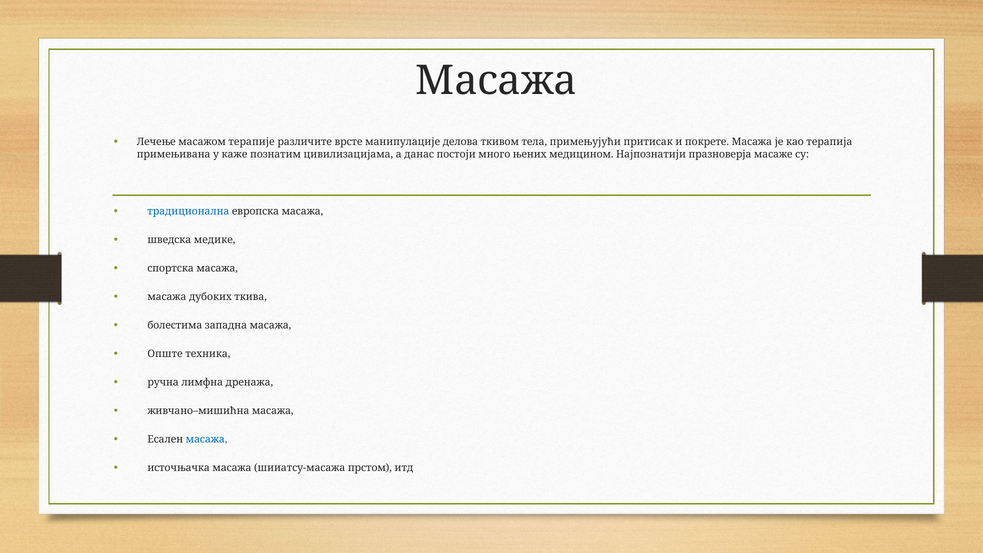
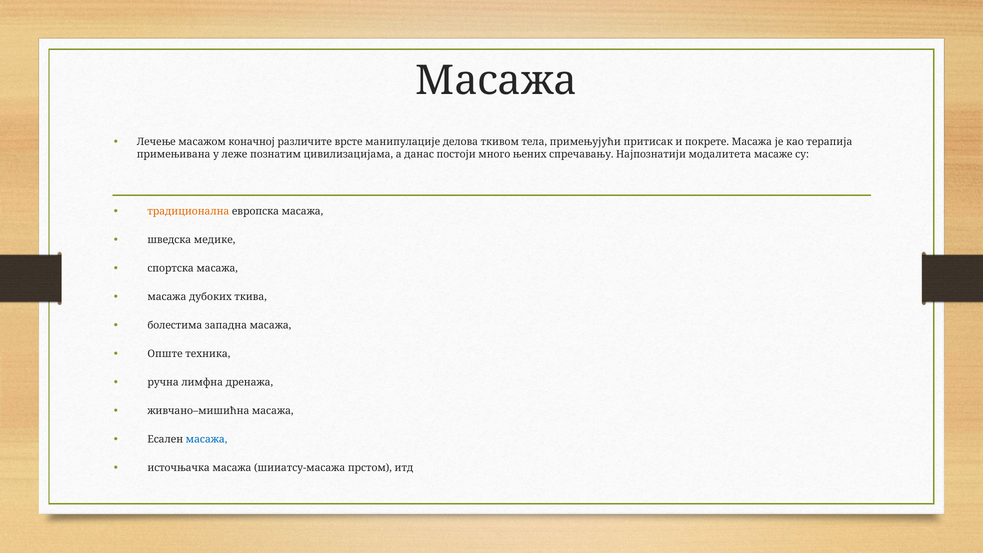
терапије: терапије -> коначној (252, 142)
каже: каже -> леже (234, 154)
медицином: медицином -> спречавању (581, 154)
празноверја: празноверја -> модалитета (720, 154)
традиционална colour: blue -> orange (188, 211)
